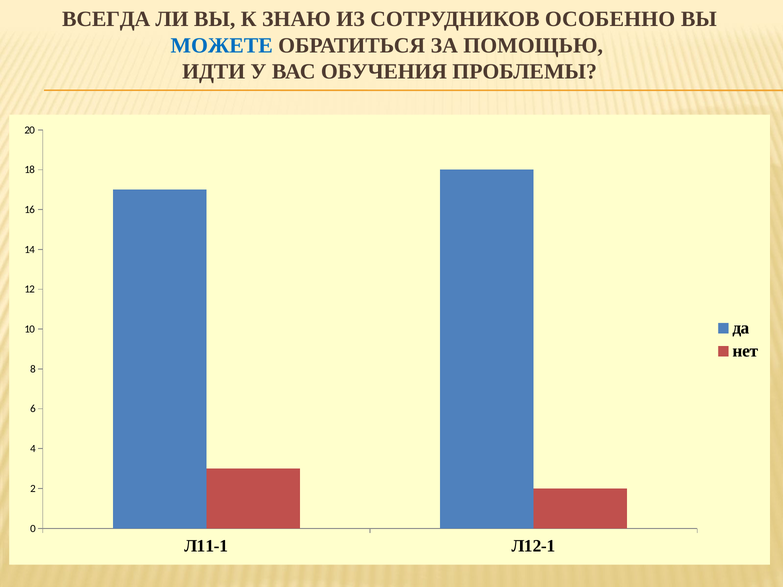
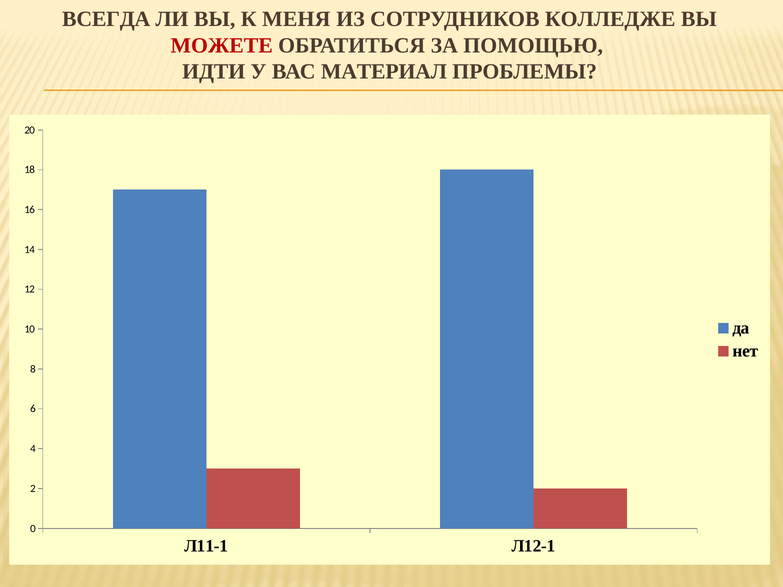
ЗНАЮ: ЗНАЮ -> МЕНЯ (296, 19)
ОСОБЕННО: ОСОБЕННО -> КОЛЛЕДЖЕ (610, 19)
МОЖЕТЕ colour: blue -> red (222, 45)
ОБУЧЕНИЯ: ОБУЧЕНИЯ -> МАТЕРИАЛ (384, 72)
